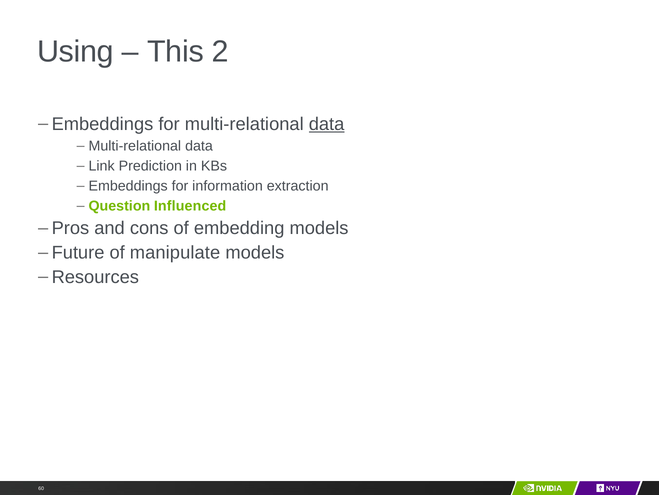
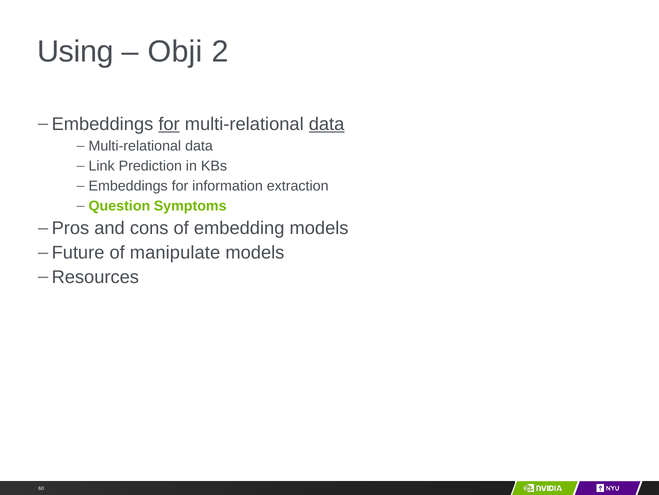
This: This -> Obji (175, 51)
for underline: none -> present (169, 124)
Influenced: Influenced -> Symptoms (190, 206)
